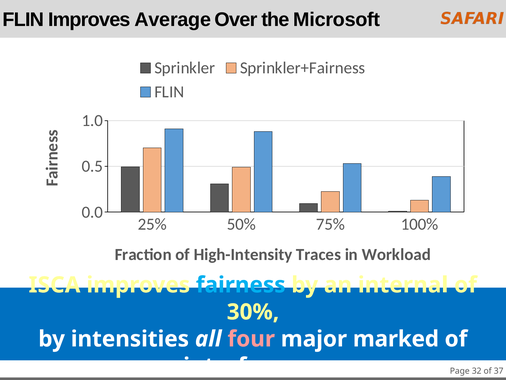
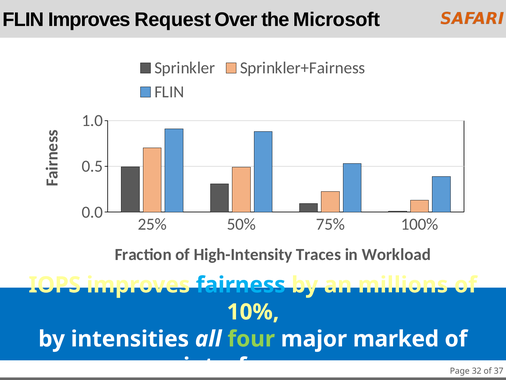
Average: Average -> Request (173, 20)
ISCA: ISCA -> IOPS (55, 285)
internal: internal -> millions (403, 285)
30%: 30% -> 10% (253, 312)
four colour: pink -> light green (251, 339)
